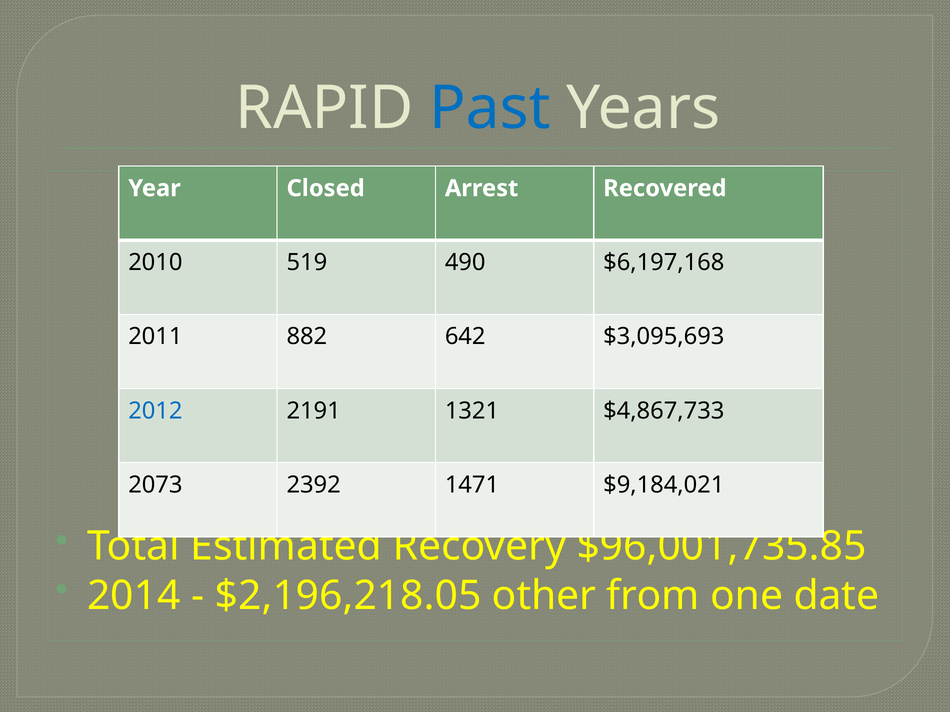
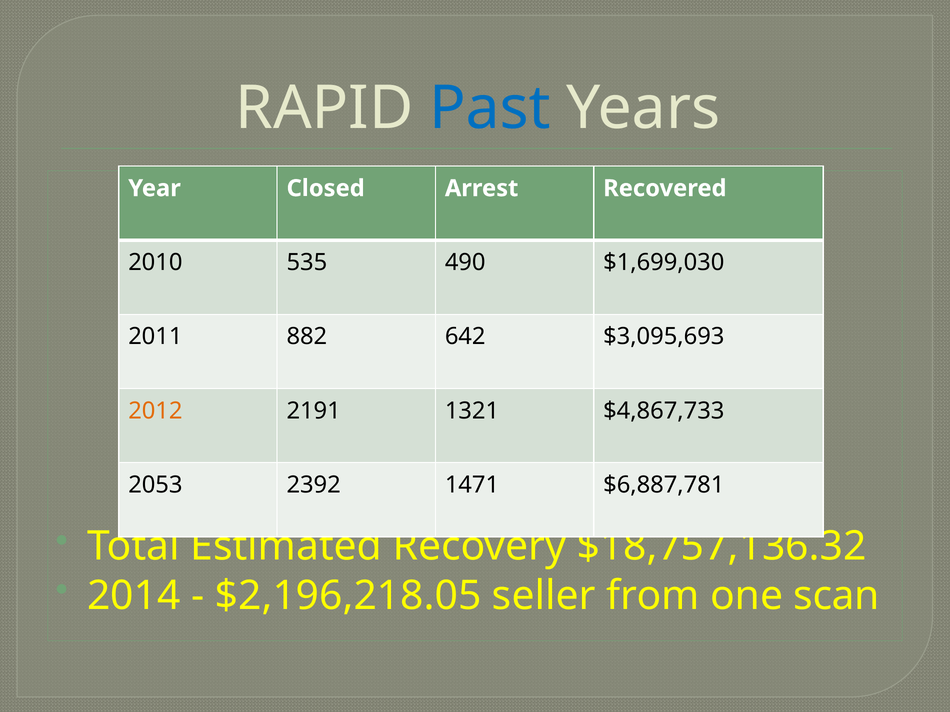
519: 519 -> 535 (307, 263)
$6,197,168: $6,197,168 -> $1,699,030 (664, 263)
2012 colour: blue -> orange (155, 411)
2073: 2073 -> 2053 (155, 485)
$9,184,021: $9,184,021 -> $6,887,781 (664, 485)
$96,001,735.85: $96,001,735.85 -> $18,757,136.32 (722, 547)
other: other -> seller (544, 596)
date: date -> scan (837, 596)
